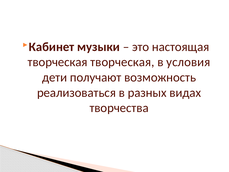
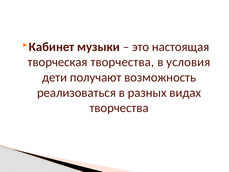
творческая творческая: творческая -> творчества (122, 62)
